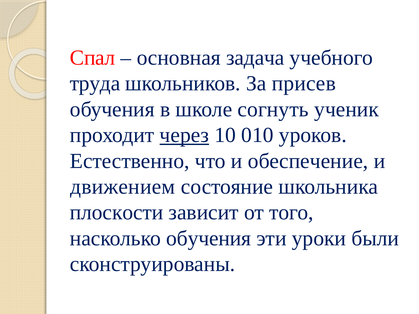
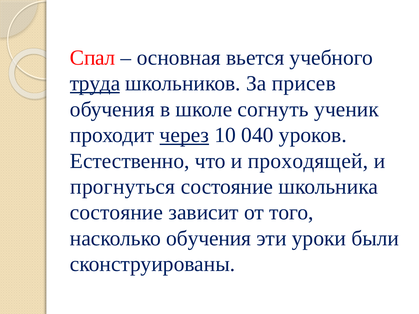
задача: задача -> вьется (255, 58)
труда underline: none -> present (95, 84)
010: 010 -> 040 (257, 135)
обеспечение: обеспечение -> проходящей (308, 161)
движением: движением -> прогнуться (123, 187)
плоскости: плоскости -> состояние (117, 213)
